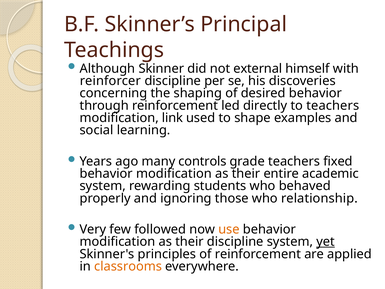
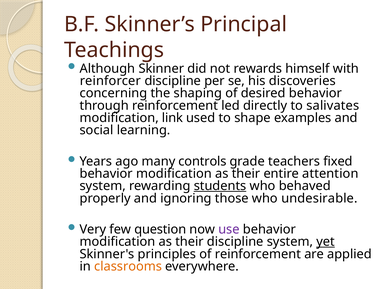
external: external -> rewards (258, 68)
to teachers: teachers -> salivates (333, 105)
academic: academic -> attention (330, 173)
students underline: none -> present (220, 186)
relationship: relationship -> undesirable (319, 198)
followed: followed -> question (160, 229)
use colour: orange -> purple (229, 229)
